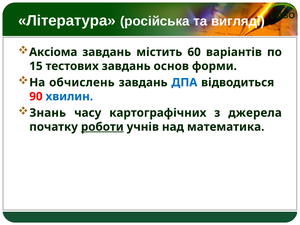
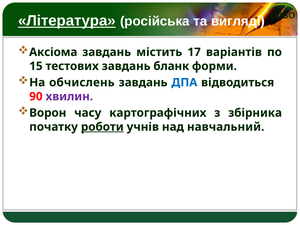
Література underline: none -> present (67, 21)
60: 60 -> 17 (194, 52)
основ: основ -> бланк (171, 66)
хвилин colour: blue -> purple (69, 96)
Знань: Знань -> Ворон (48, 113)
джерела: джерела -> збірника (255, 113)
математика: математика -> навчальний (226, 127)
